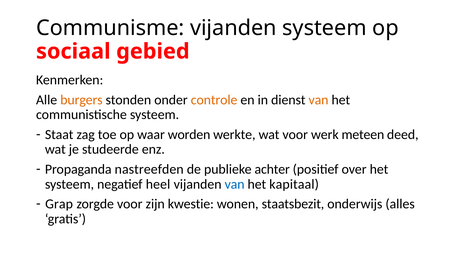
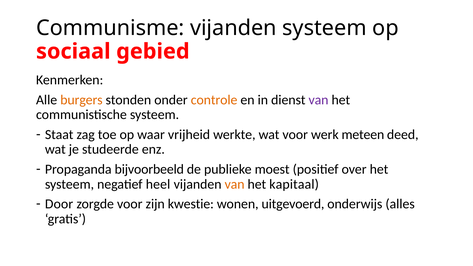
van colour: orange -> purple (319, 100)
worden: worden -> vrijheid (189, 135)
nastreefden: nastreefden -> bijvoorbeeld (149, 169)
achter: achter -> moest (272, 169)
van colour: blue -> orange (235, 184)
Grap: Grap -> Door (59, 204)
staatsbezit: staatsbezit -> uitgevoerd (293, 204)
